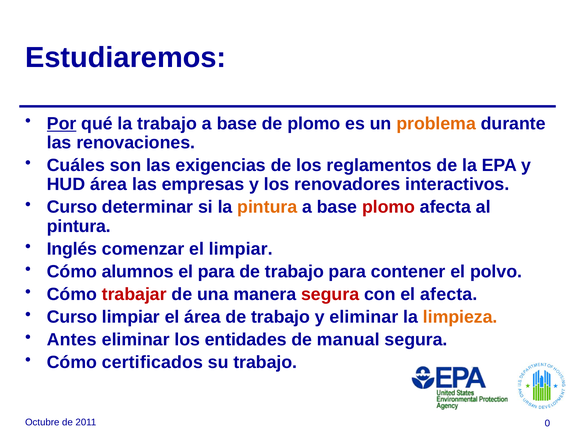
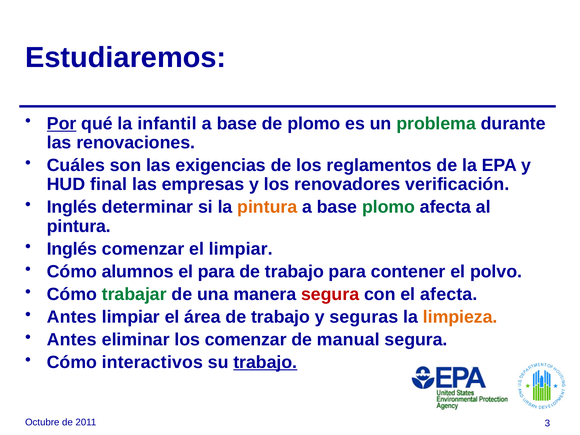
la trabajo: trabajo -> infantil (167, 124)
problema colour: orange -> green (436, 124)
HUD área: área -> final (109, 184)
interactivos: interactivos -> verificación (457, 184)
Curso: Curso -> Inglés (72, 207)
plomo colour: red -> green (389, 207)
trabajar colour: red -> green (134, 294)
Curso: Curso -> Antes (72, 317)
y eliminar: eliminar -> seguras (364, 317)
los entidades: entidades -> comenzar (246, 340)
certificados: certificados -> interactivos (152, 362)
trabajo underline: none -> present (265, 362)
0: 0 -> 3 (547, 423)
